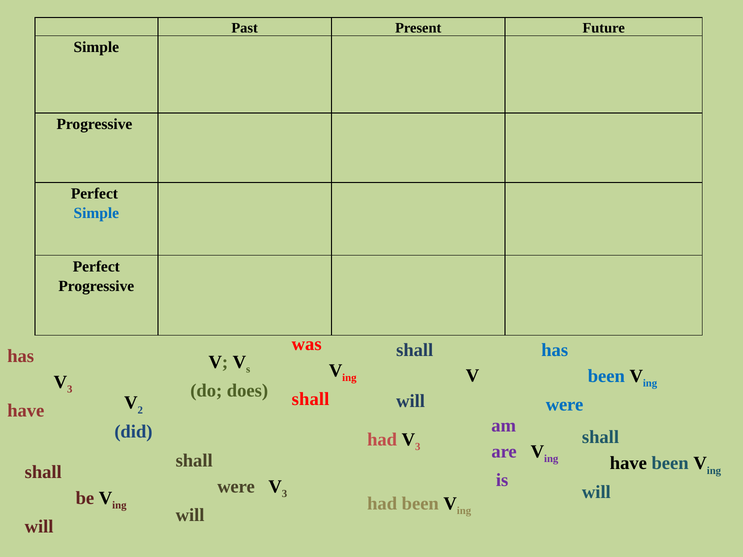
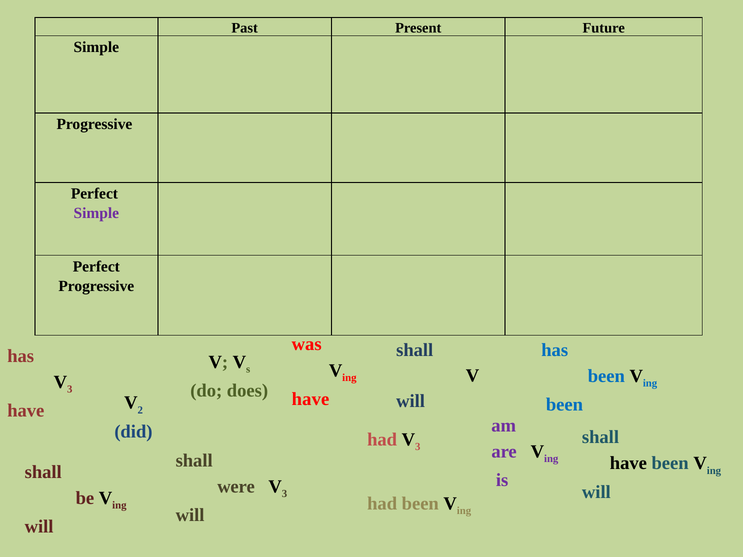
Simple colour: blue -> purple (96, 213)
shall: shall -> have (311, 399)
were: were -> been (564, 405)
